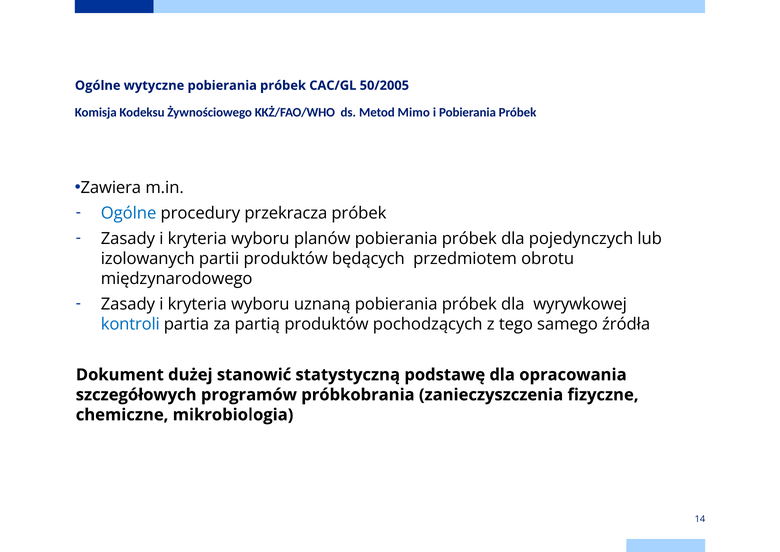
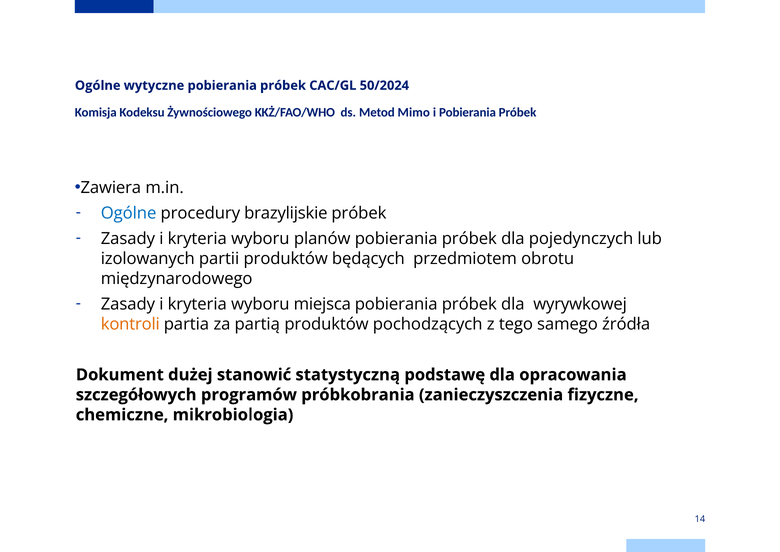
50/2005: 50/2005 -> 50/2024 (384, 85)
przekracza: przekracza -> brazylijskie (286, 213)
uznaną: uznaną -> miejsca (322, 304)
kontroli colour: blue -> orange (130, 324)
